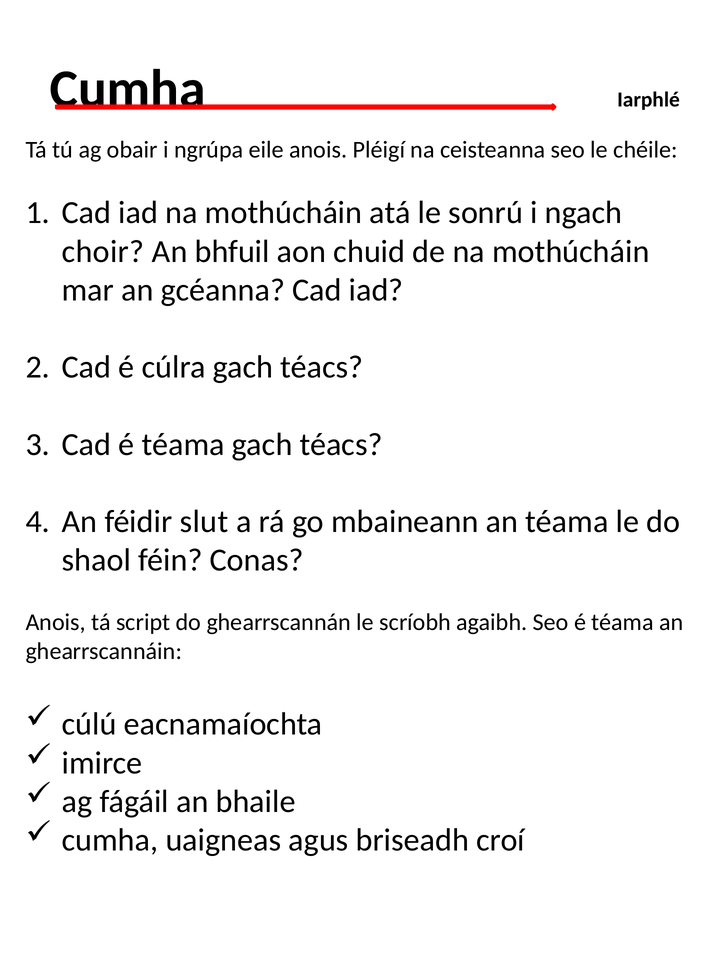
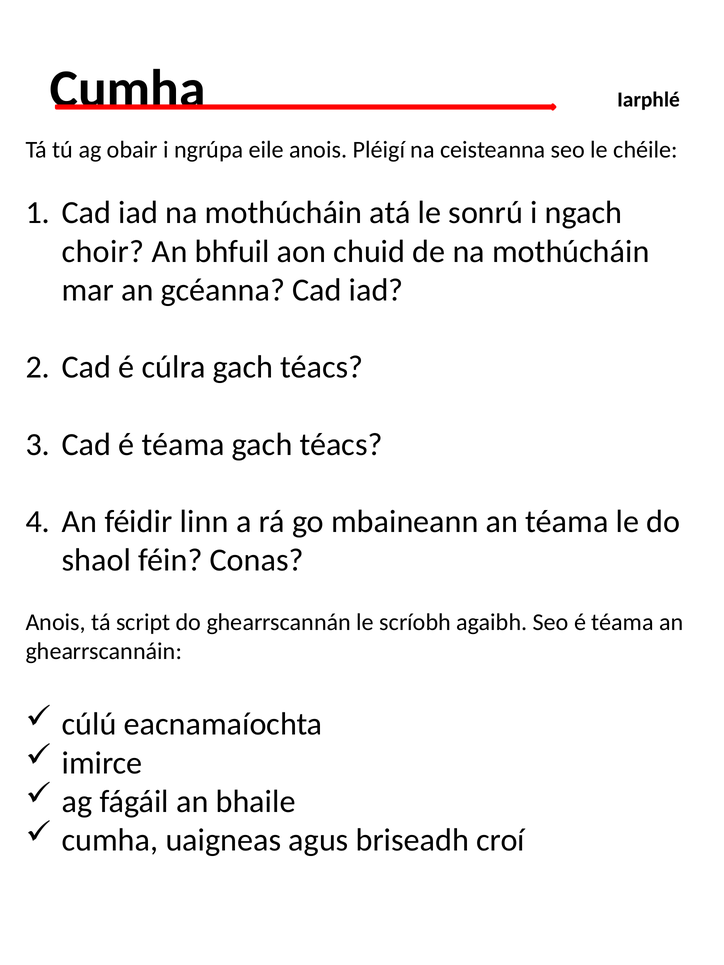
slut: slut -> linn (204, 522)
